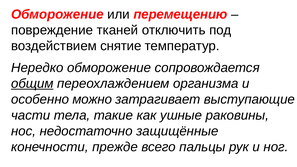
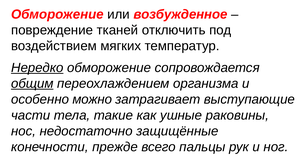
перемещению: перемещению -> возбужденное (180, 14)
снятие: снятие -> мягких (121, 46)
Нередко underline: none -> present (37, 68)
